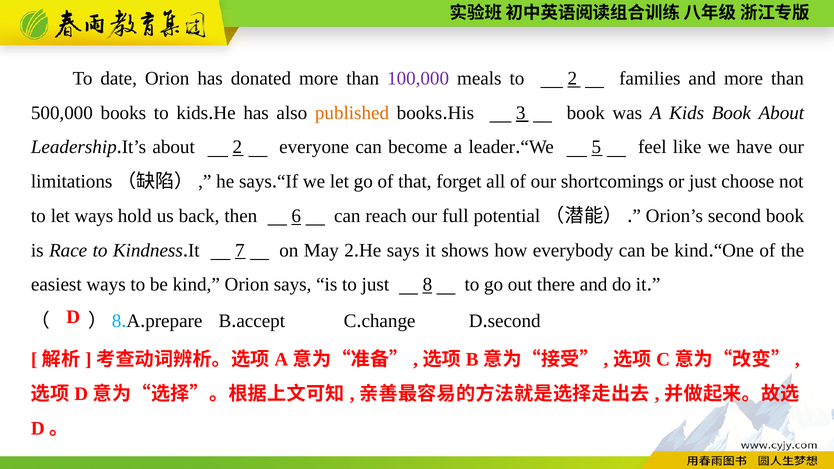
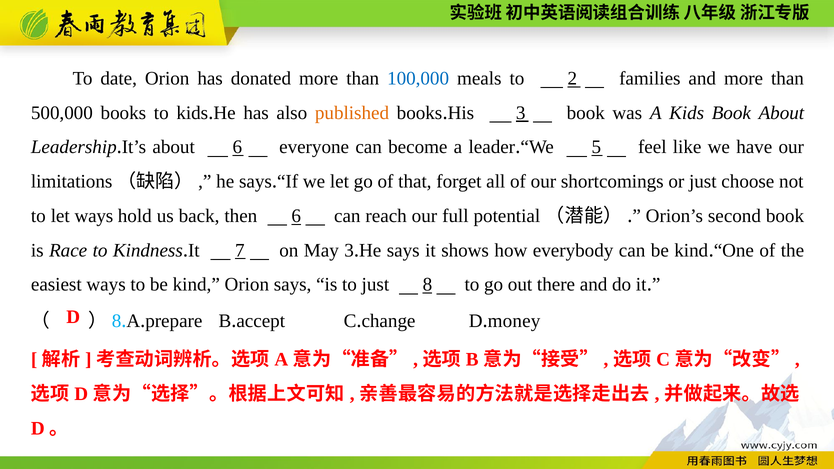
100,000 colour: purple -> blue (418, 78)
about 2: 2 -> 6 (237, 147)
May 2: 2 -> 3 (349, 250)
second: second -> money (514, 321)
